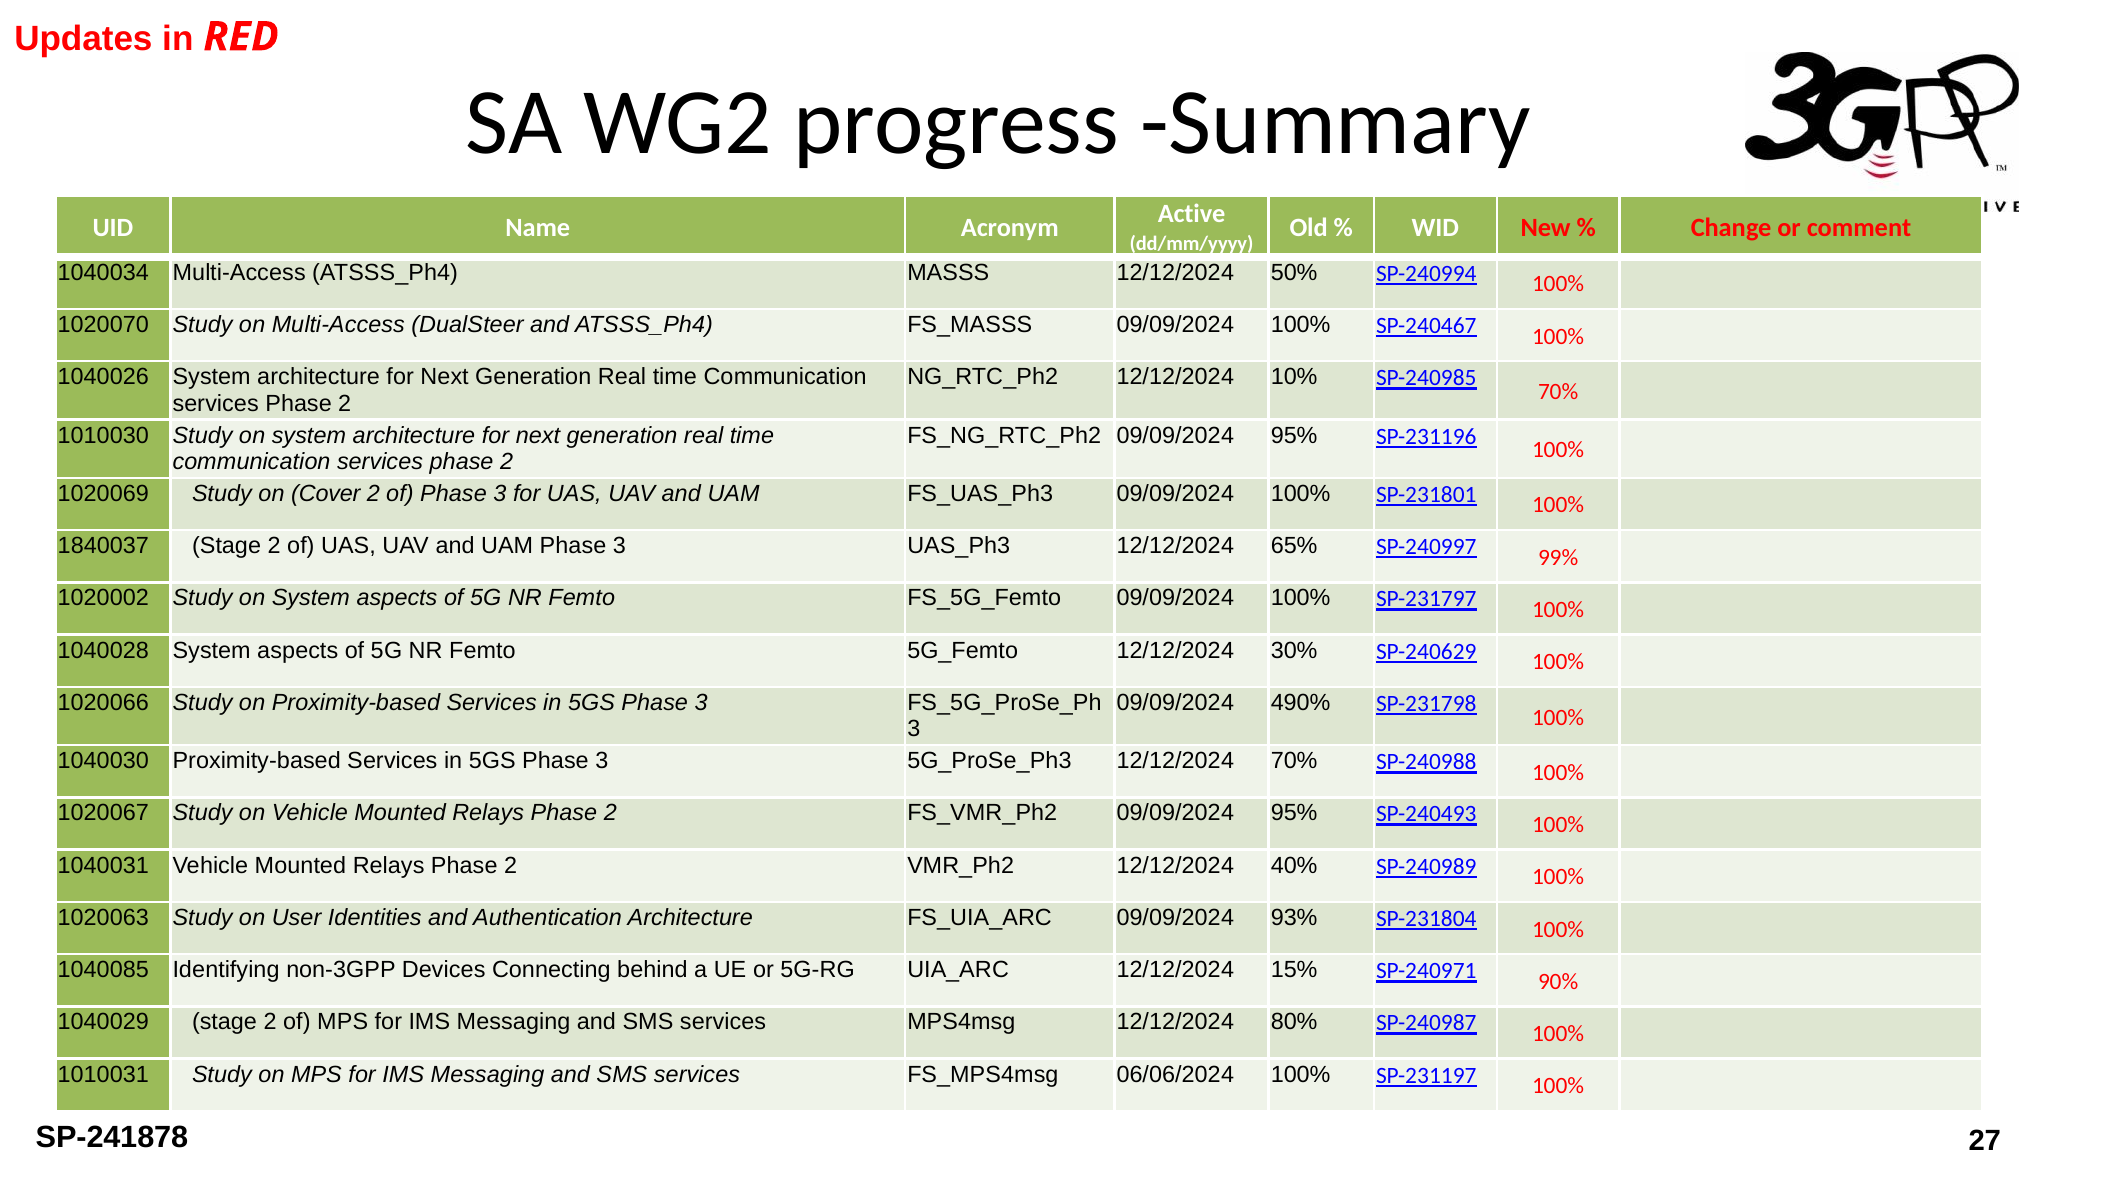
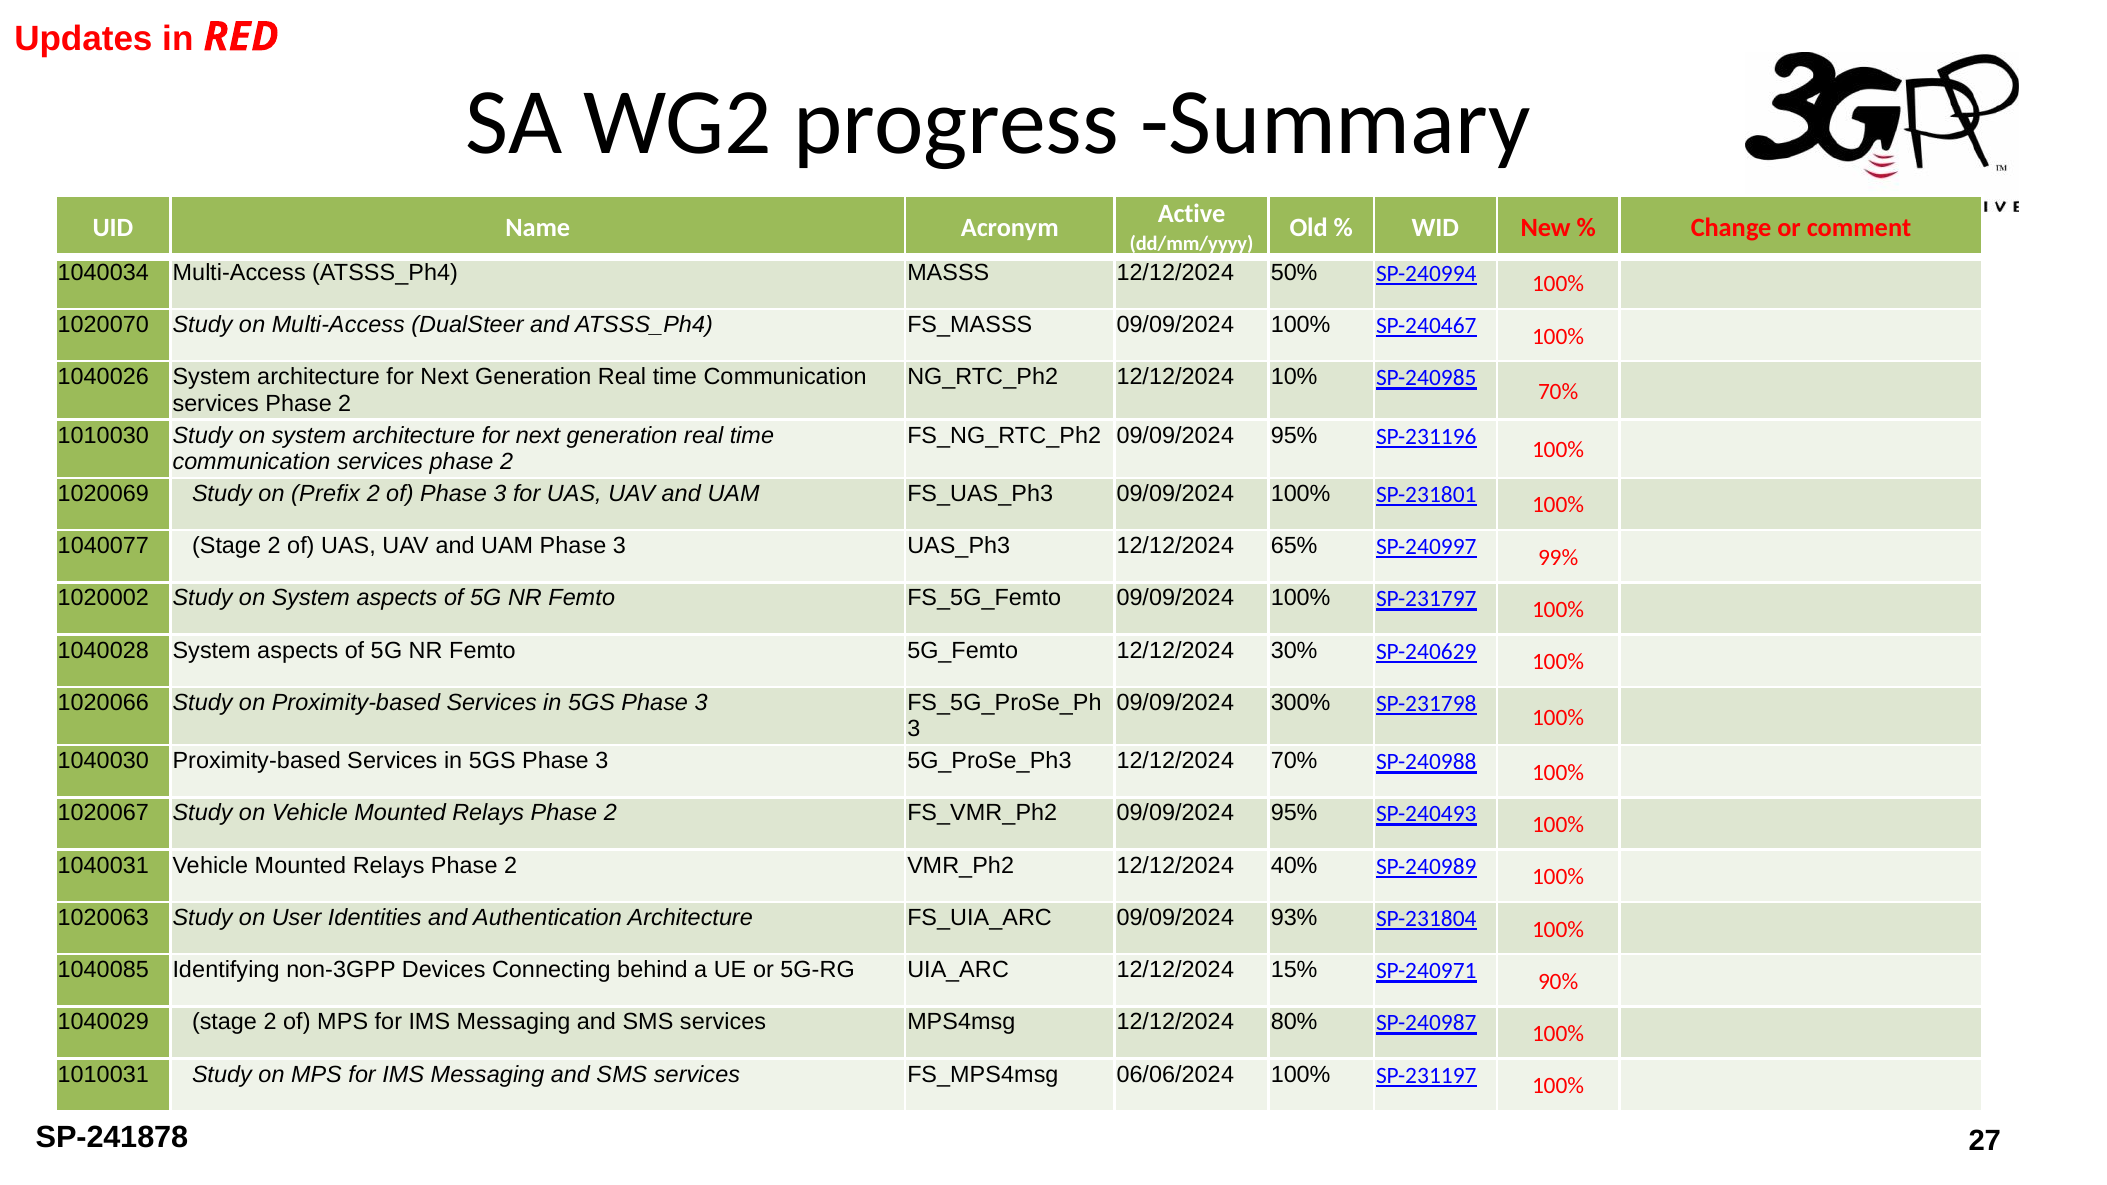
Cover: Cover -> Prefix (326, 494)
1840037: 1840037 -> 1040077 (103, 546)
490%: 490% -> 300% (1301, 703)
